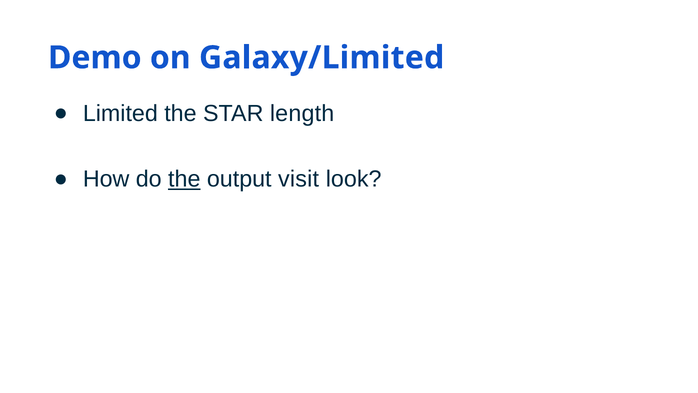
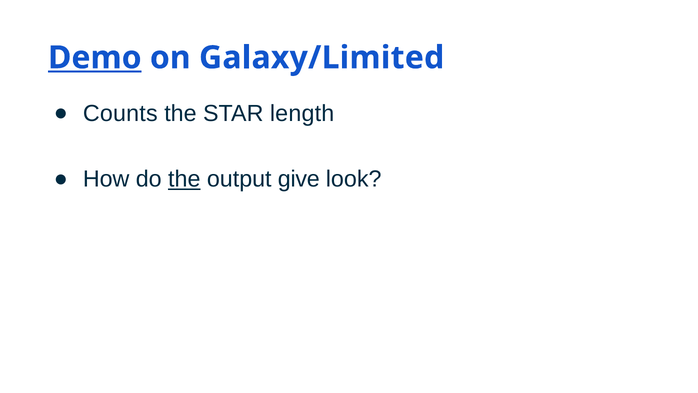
Demo underline: none -> present (95, 58)
Limited: Limited -> Counts (120, 113)
visit: visit -> give (299, 179)
